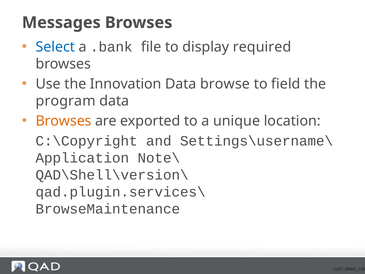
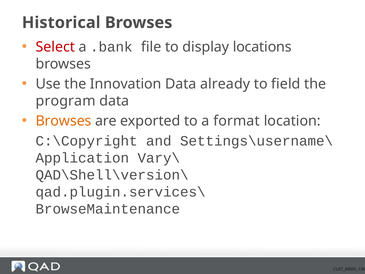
Messages: Messages -> Historical (61, 23)
Select colour: blue -> red (55, 47)
required: required -> locations (262, 47)
browse: browse -> already (225, 84)
unique: unique -> format (237, 121)
Note\: Note\ -> Vary\ (159, 158)
